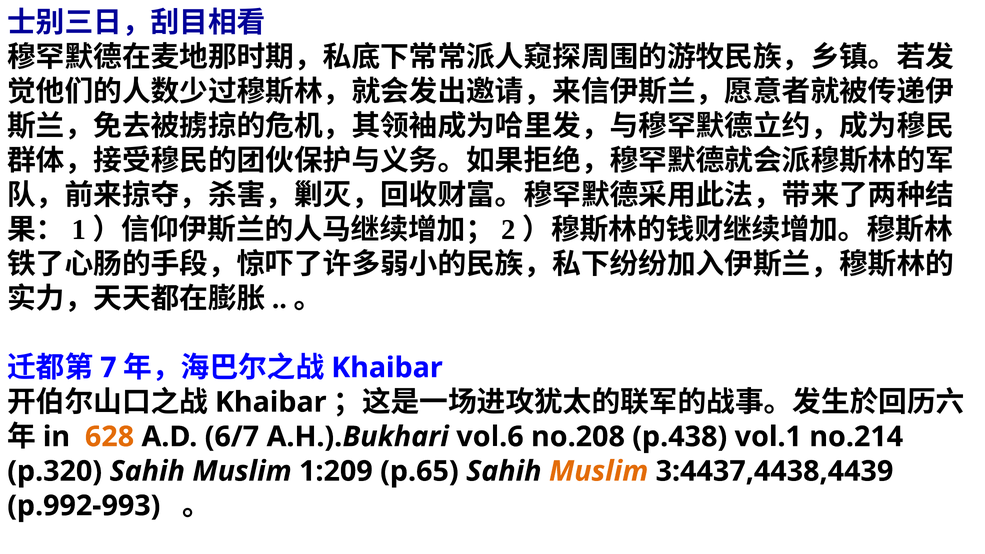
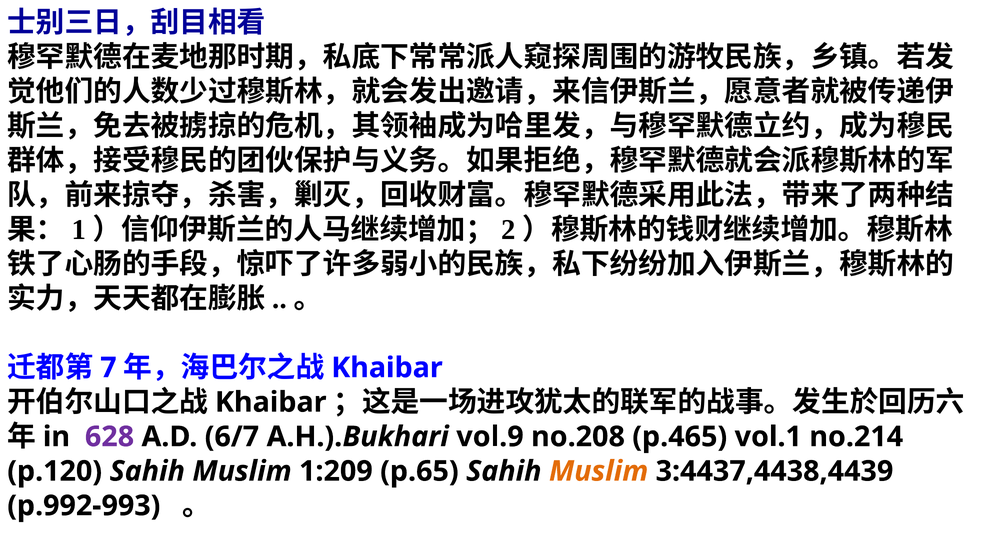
628 colour: orange -> purple (110, 437)
vol.6: vol.6 -> vol.9 (490, 437)
p.438: p.438 -> p.465 (680, 437)
p.320: p.320 -> p.120 (55, 471)
